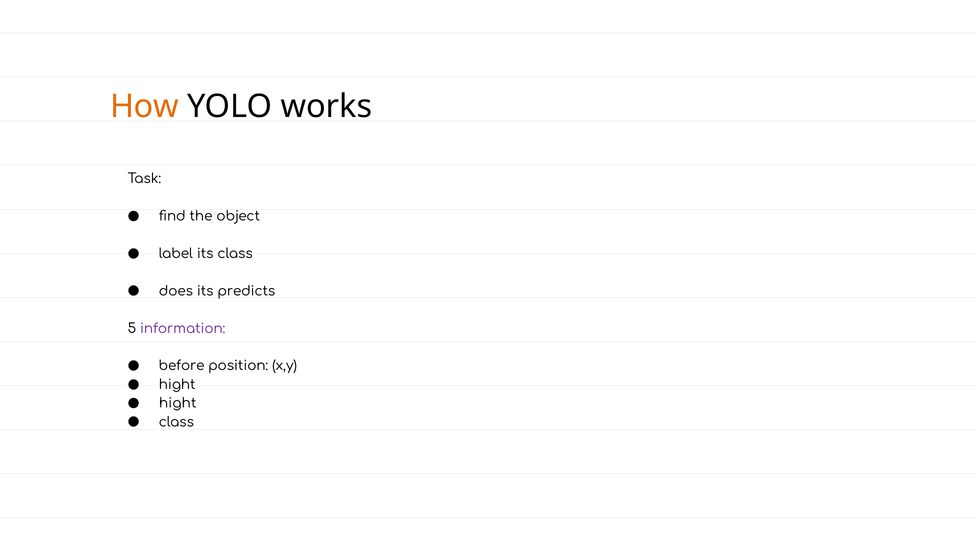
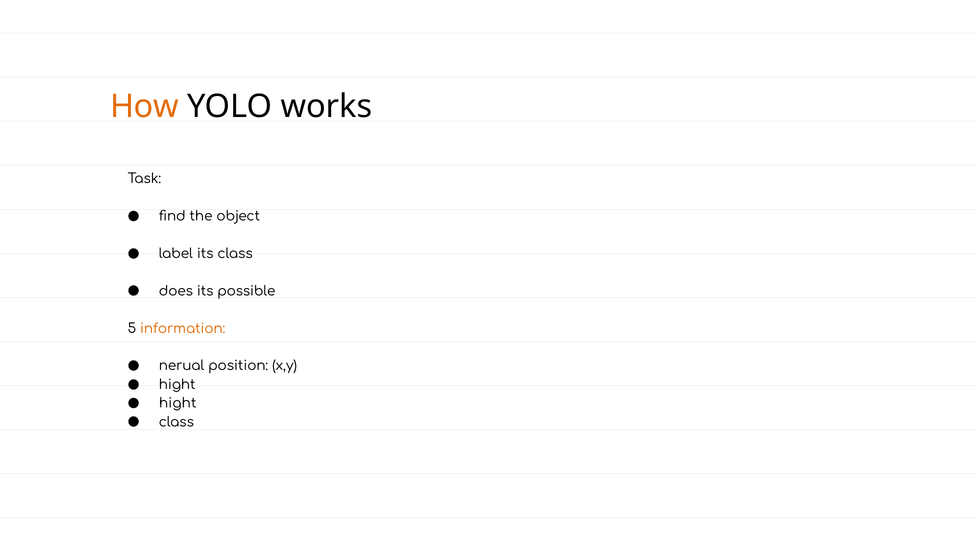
predicts: predicts -> possible (246, 291)
information colour: purple -> orange (183, 329)
before: before -> nerual (182, 366)
